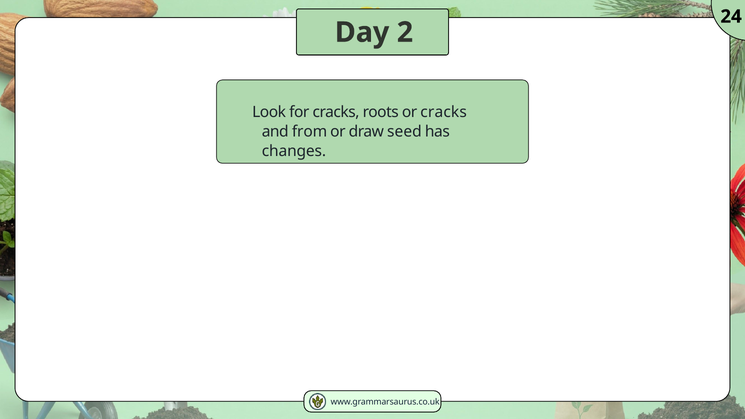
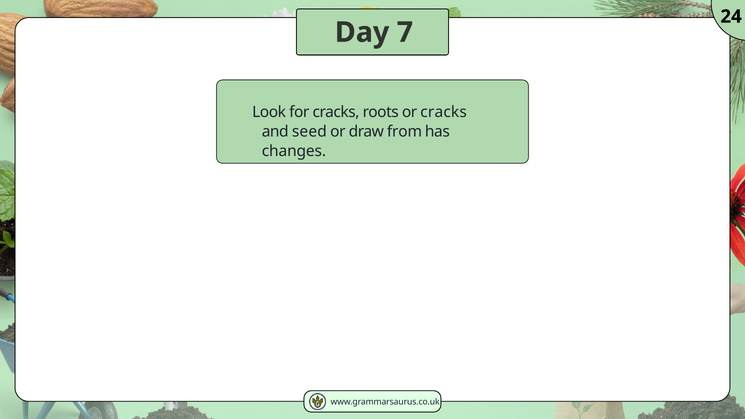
2: 2 -> 7 (405, 32)
from: from -> seed (309, 132)
seed: seed -> from (405, 132)
